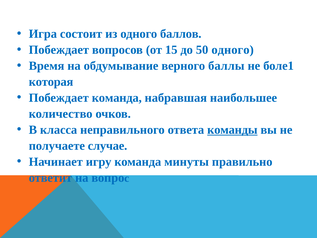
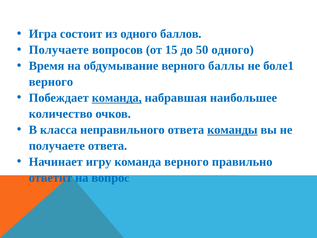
Побеждает: Побеждает -> Получаете (59, 50)
которая: которая -> верного (51, 82)
команда underline: none -> present (117, 98)
получаете случае: случае -> ответа (108, 146)
команда минуты: минуты -> верного (187, 162)
